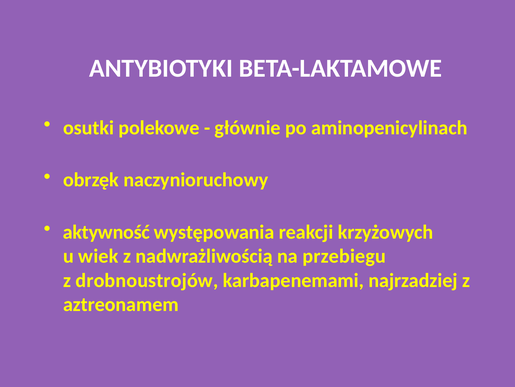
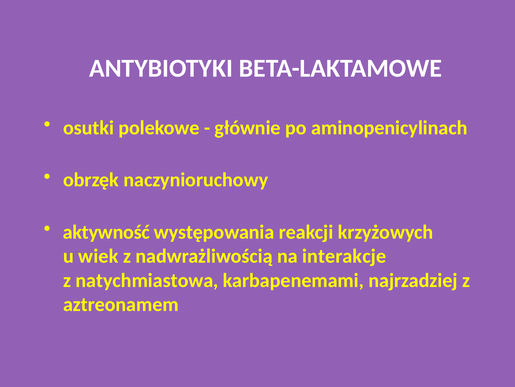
przebiegu: przebiegu -> interakcje (344, 256)
drobnoustrojów: drobnoustrojów -> natychmiastowa (147, 280)
